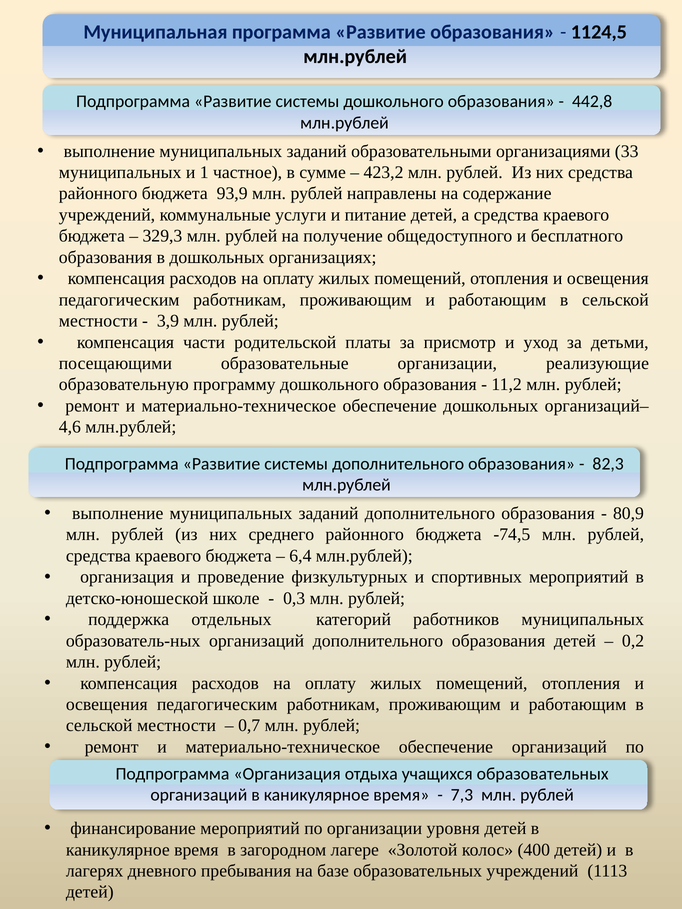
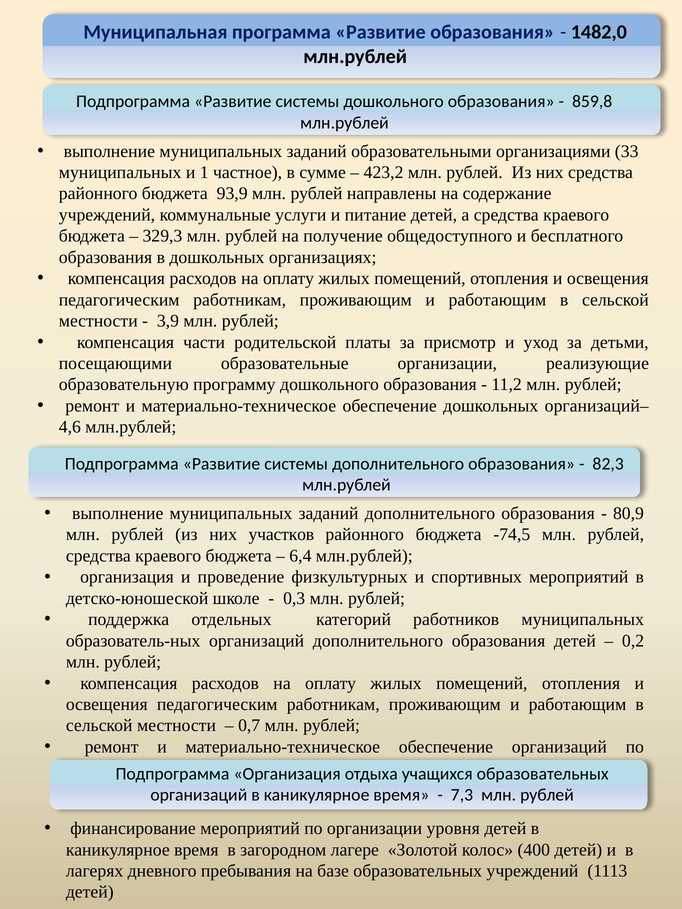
1124,5: 1124,5 -> 1482,0 (599, 32)
442,8: 442,8 -> 859,8 (592, 102)
среднего: среднего -> участков (281, 535)
